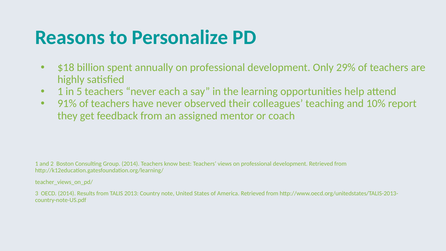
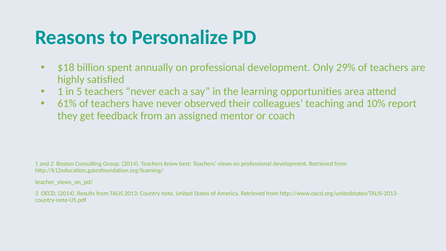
help: help -> area (354, 92)
91%: 91% -> 61% (67, 104)
